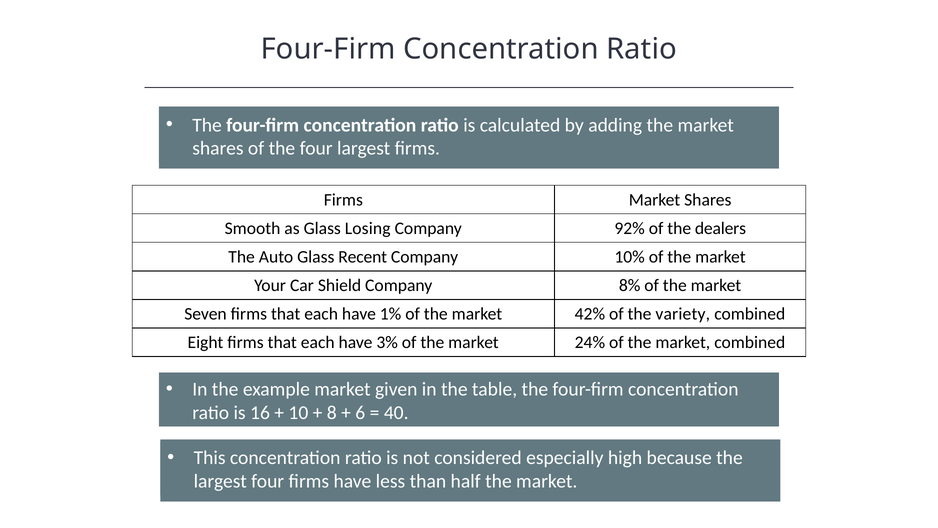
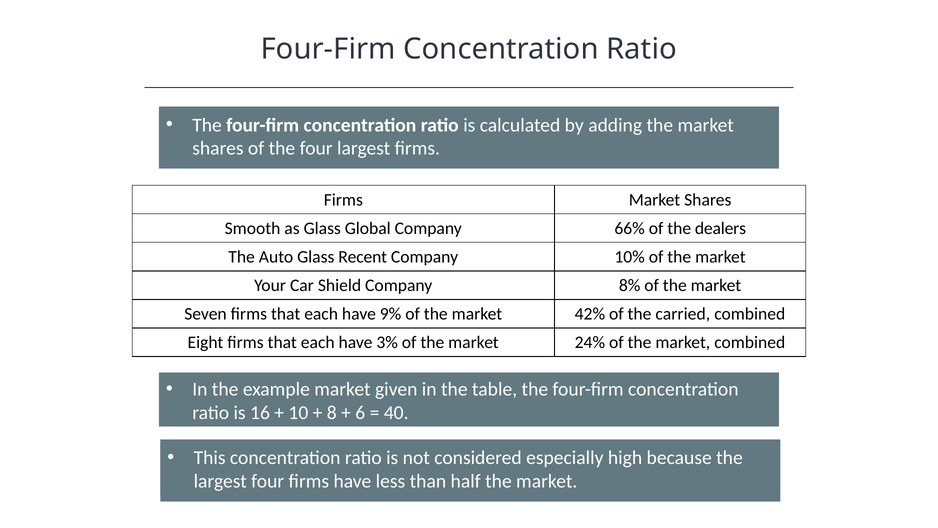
Losing: Losing -> Global (368, 228)
92%: 92% -> 66% (630, 228)
1%: 1% -> 9% (391, 314)
variety: variety -> carried (683, 314)
